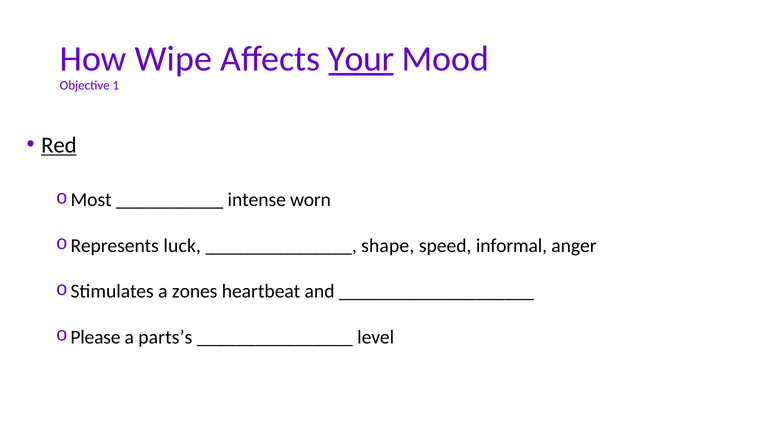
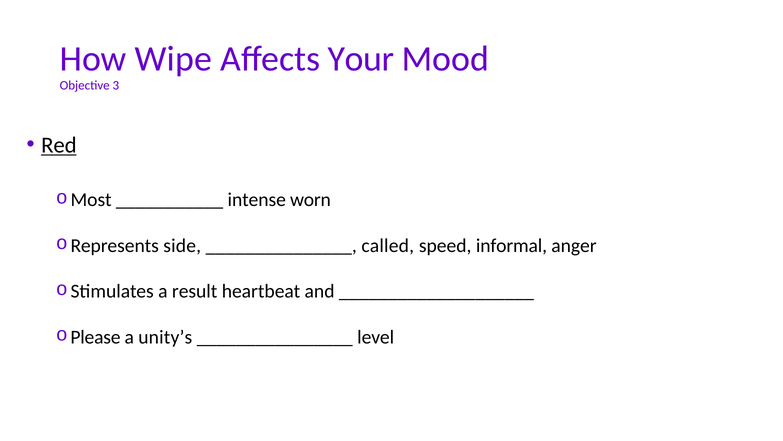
Your underline: present -> none (361, 59)
1: 1 -> 3 (116, 85)
luck: luck -> side (182, 245)
shape: shape -> called (388, 245)
zones: zones -> result (195, 291)
parts’s: parts’s -> unity’s (165, 337)
